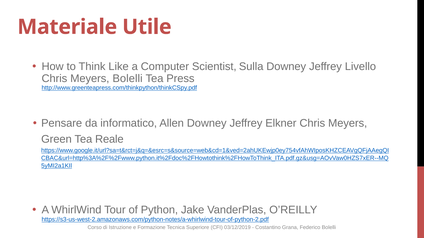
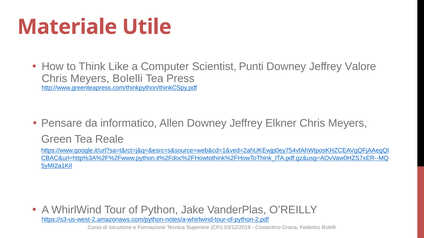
Sulla: Sulla -> Punti (251, 67)
Livello: Livello -> Valore (360, 67)
